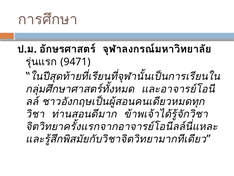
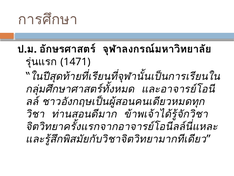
9471: 9471 -> 1471 (75, 62)
